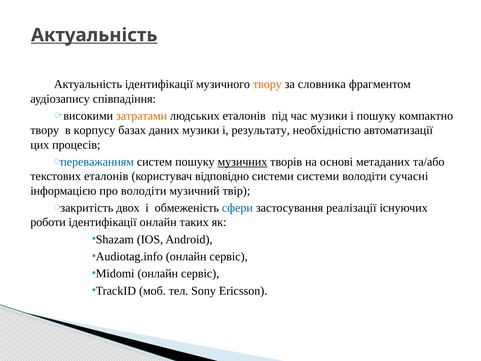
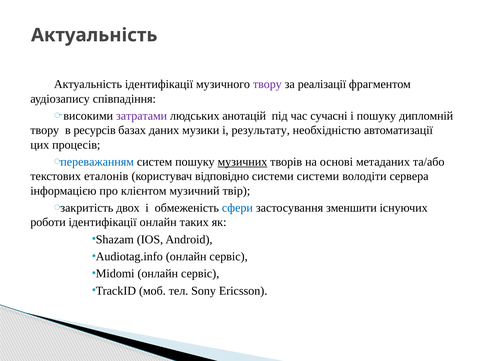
Актуальність underline: present -> none (94, 35)
твору colour: orange -> purple (267, 84)
словника: словника -> реалізації (322, 84)
затратами colour: orange -> purple (142, 116)
людських еталонів: еталонів -> анотацій (244, 116)
час музики: музики -> сучасні (329, 116)
компактно: компактно -> дипломній (426, 116)
корпусу: корпусу -> ресурсів (95, 130)
сучасні: сучасні -> сервера (409, 176)
про володіти: володіти -> клієнтом (144, 191)
реалізації: реалізації -> зменшити (351, 208)
